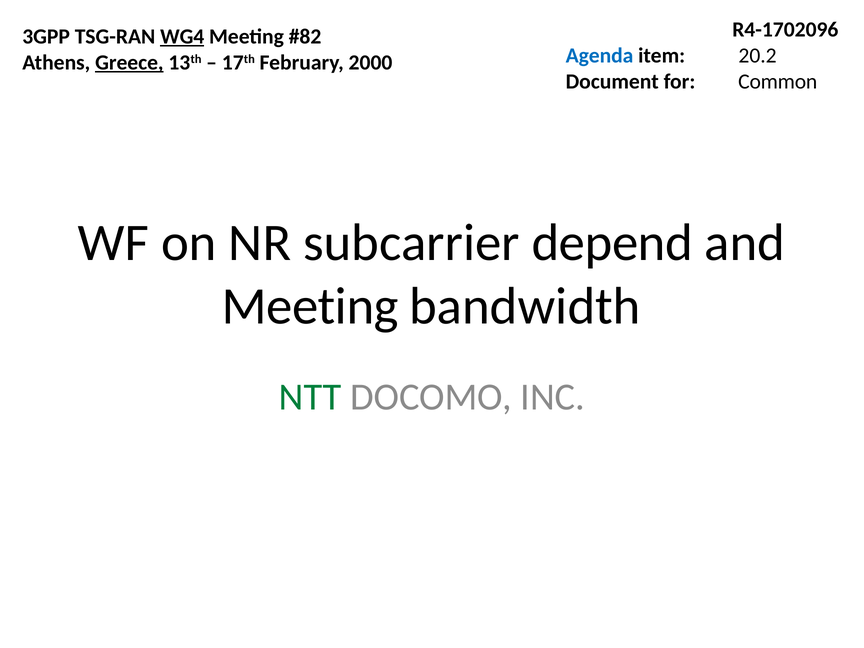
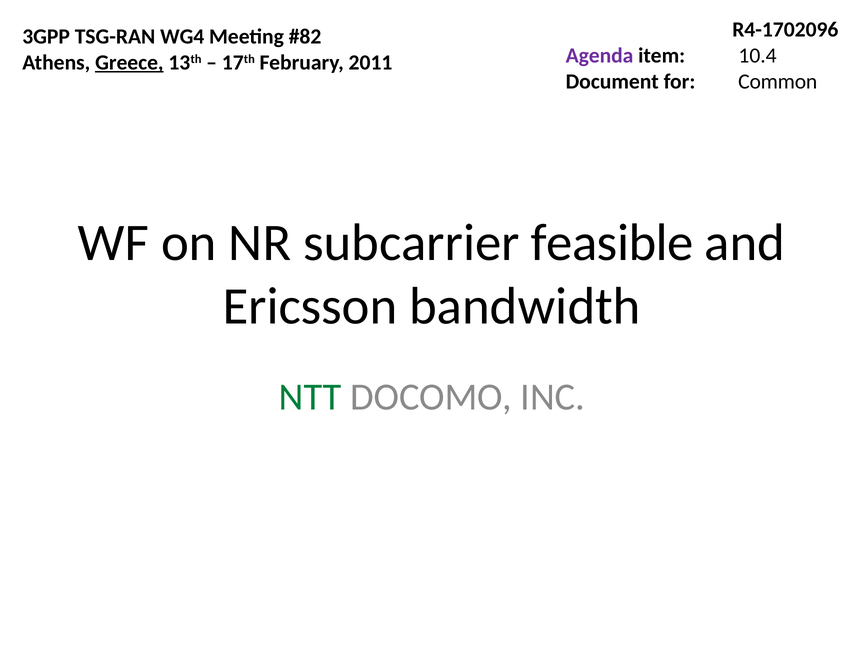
WG4 underline: present -> none (182, 37)
Agenda colour: blue -> purple (600, 56)
20.2: 20.2 -> 10.4 (758, 56)
2000: 2000 -> 2011 (370, 62)
depend: depend -> feasible (612, 243)
Meeting: Meeting -> Ericsson (310, 306)
